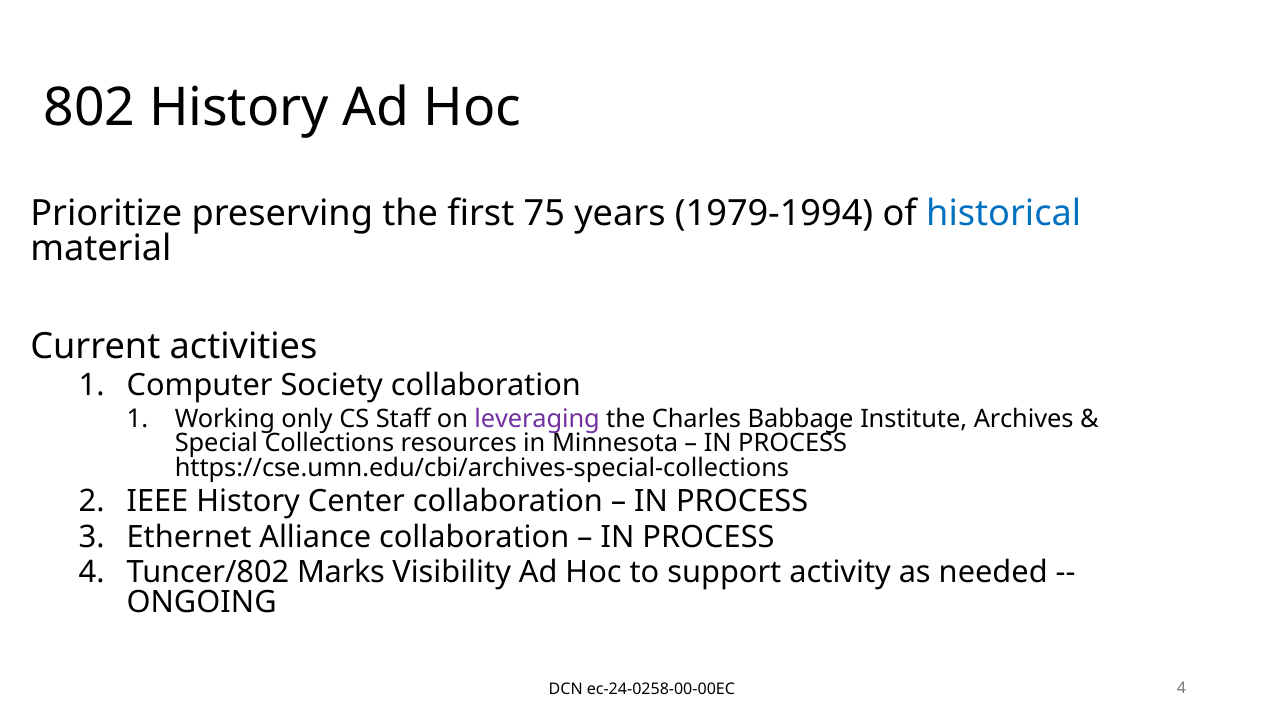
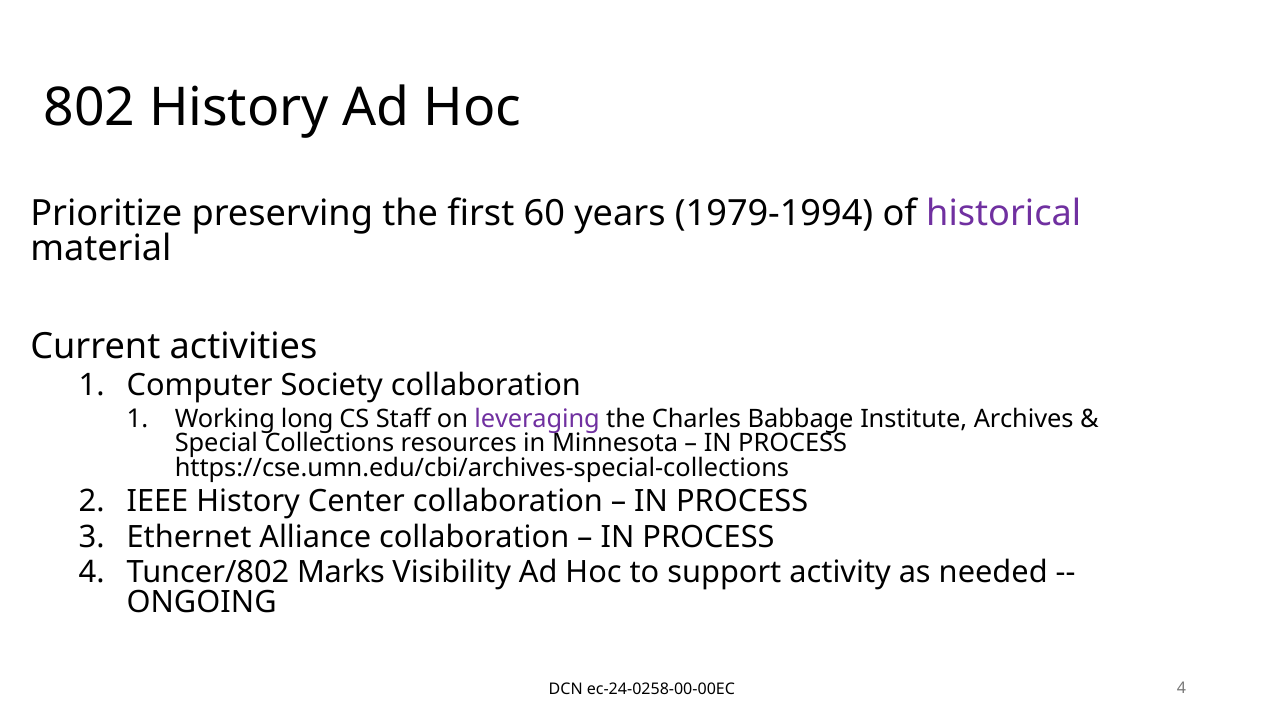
75: 75 -> 60 (544, 213)
historical colour: blue -> purple (1004, 213)
only: only -> long (307, 419)
